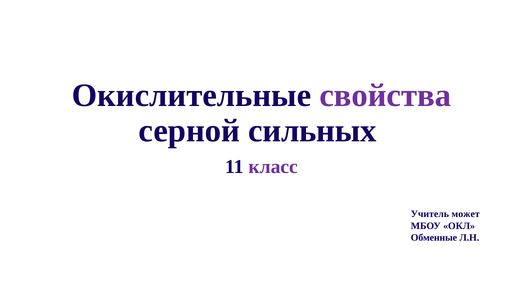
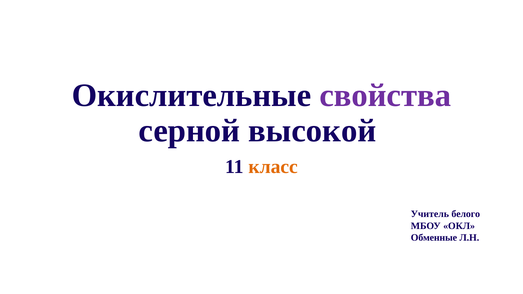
сильных: сильных -> высокой (312, 131)
класс colour: purple -> orange (273, 167)
может: может -> белого (466, 214)
